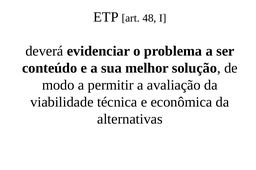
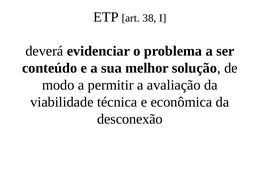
48: 48 -> 38 (149, 18)
alternativas: alternativas -> desconexão (130, 120)
